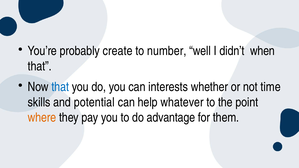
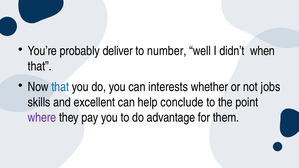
create: create -> deliver (118, 51)
time: time -> jobs (271, 87)
potential: potential -> excellent (94, 102)
whatever: whatever -> conclude (182, 102)
where colour: orange -> purple (42, 118)
